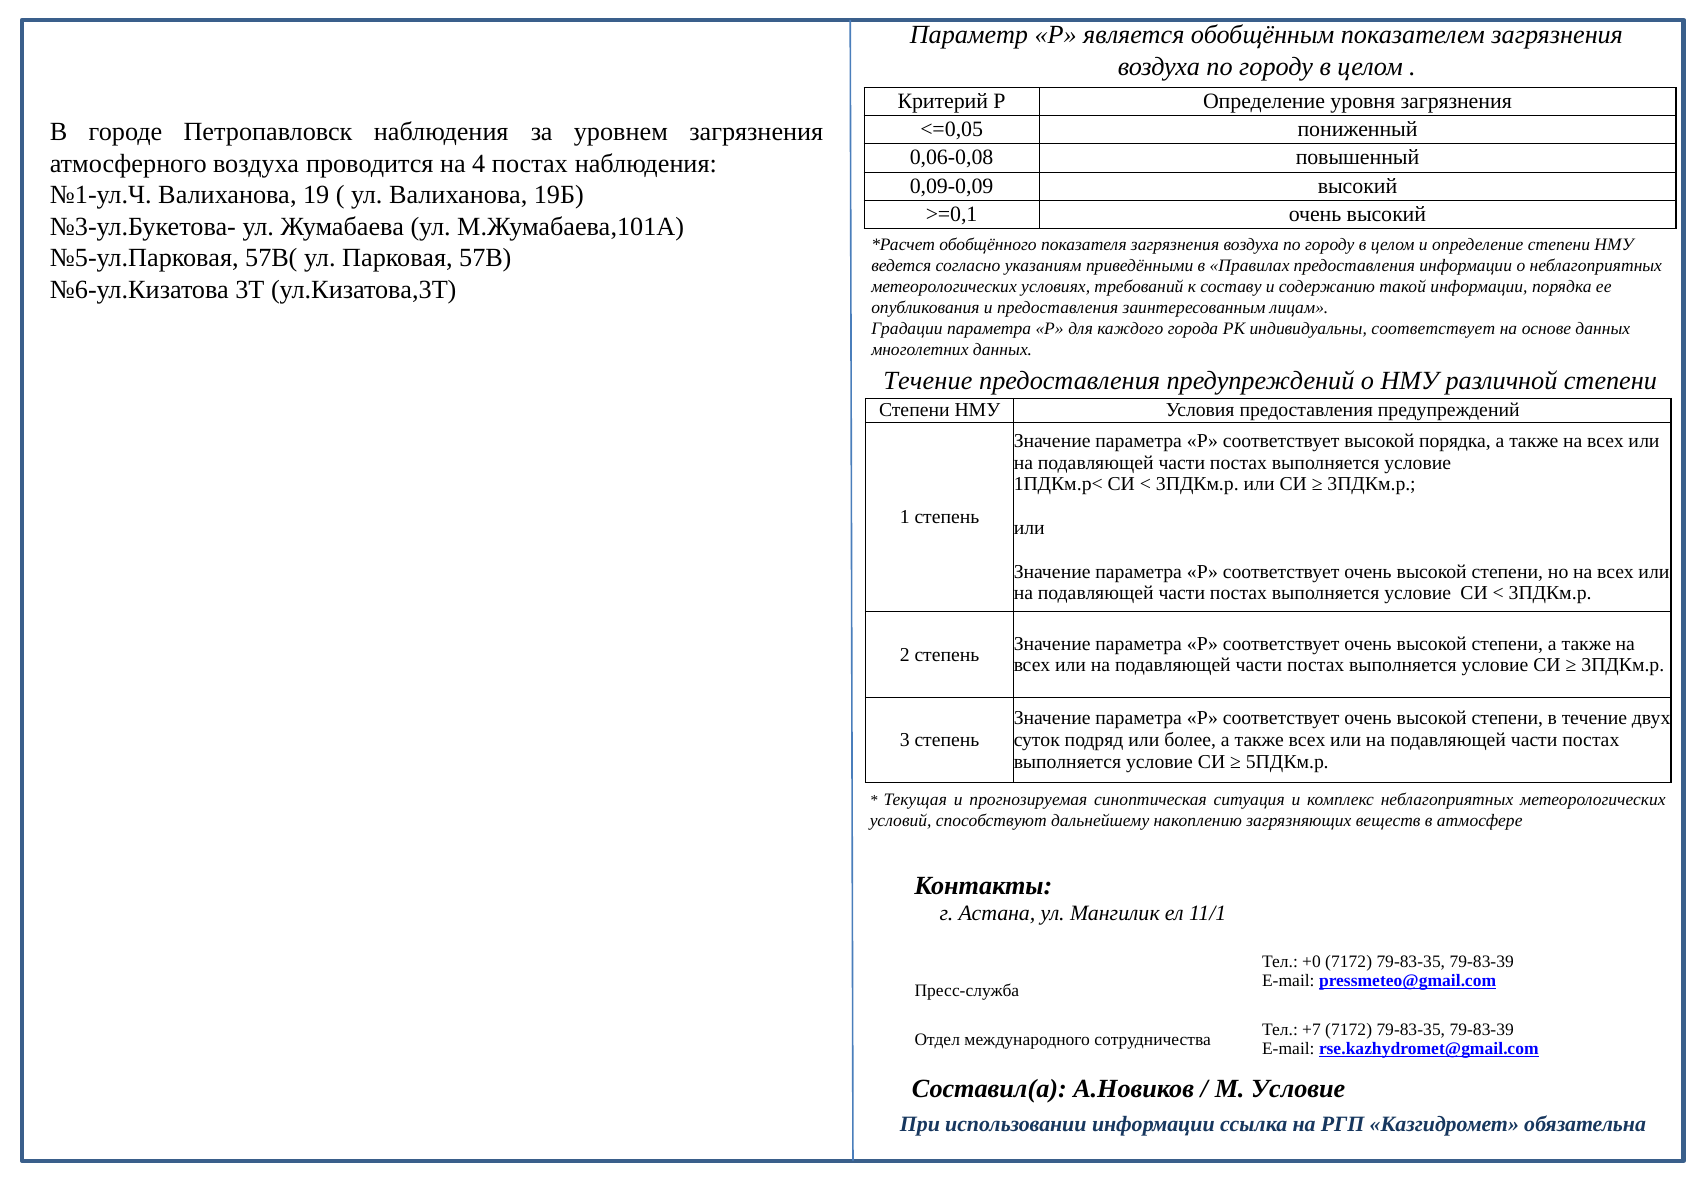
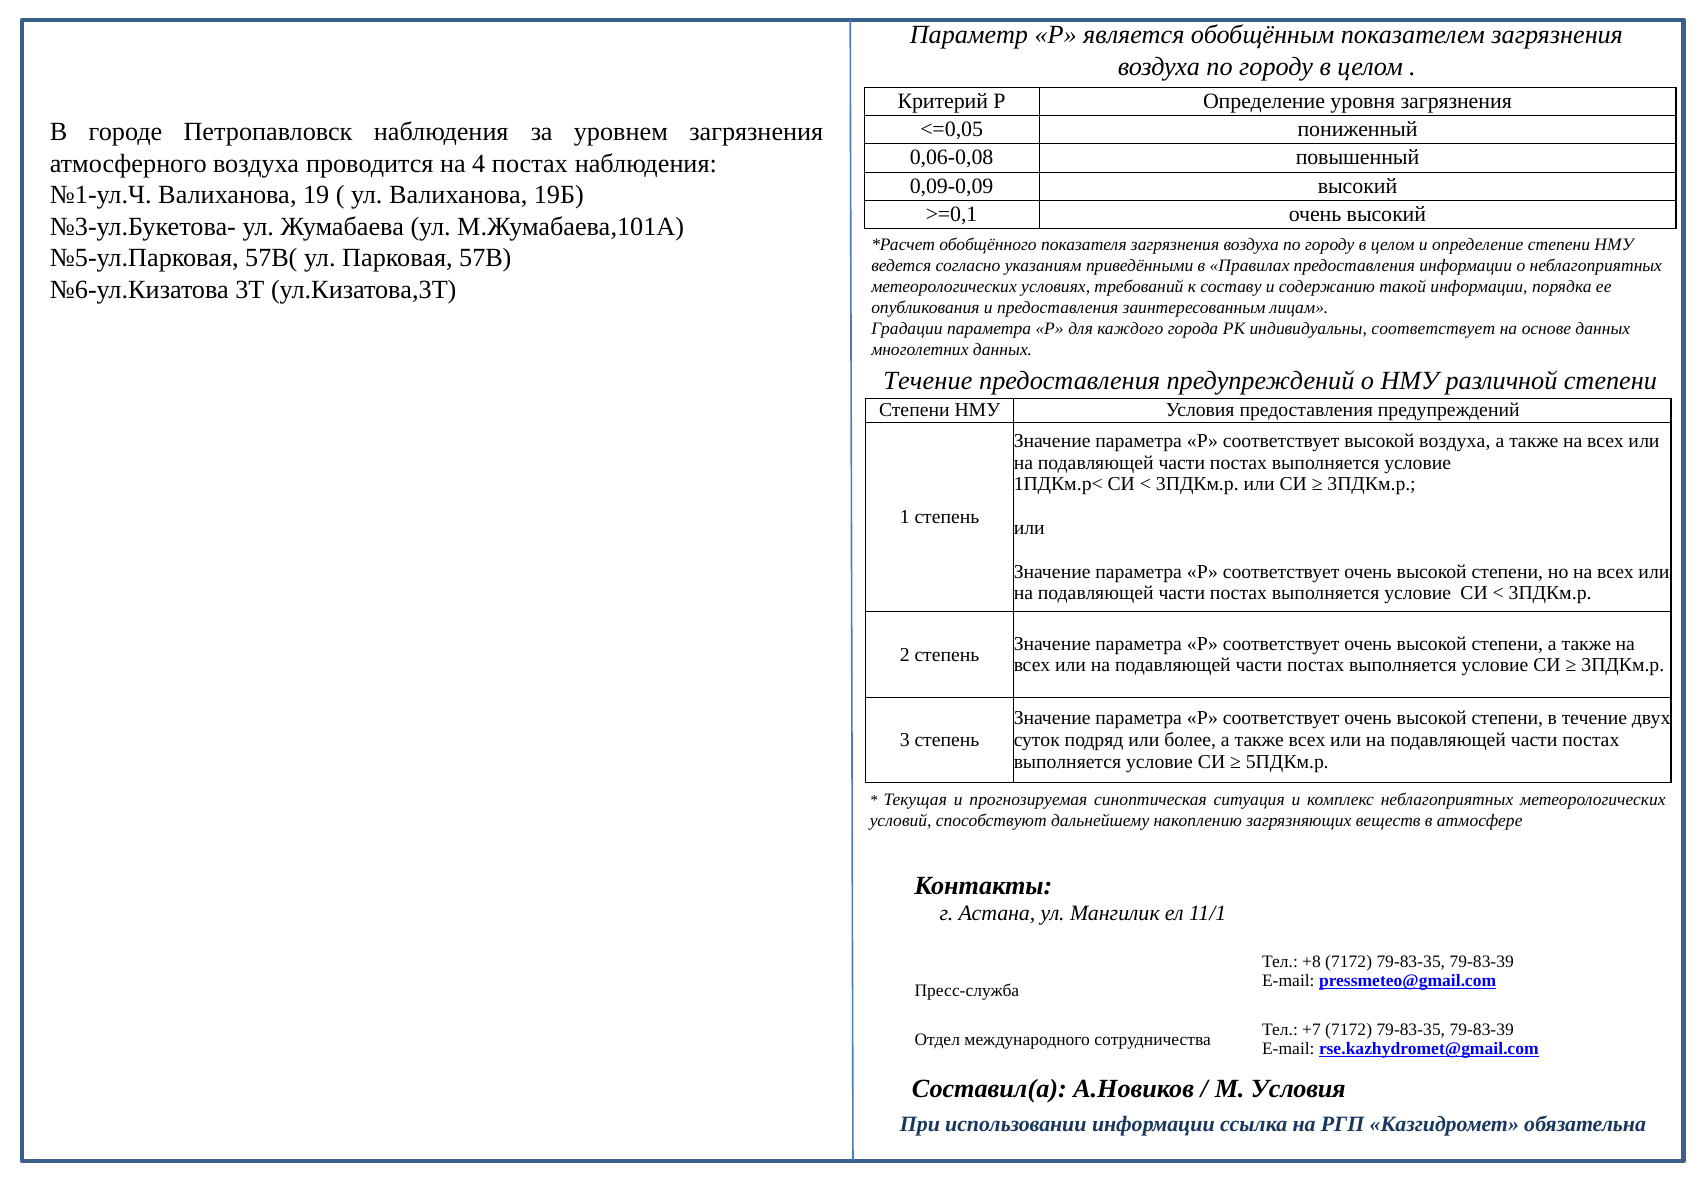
высокой порядка: порядка -> воздуха (1455, 441)
+0: +0 -> +8 (1311, 962)
М Условие: Условие -> Условия (1298, 1089)
